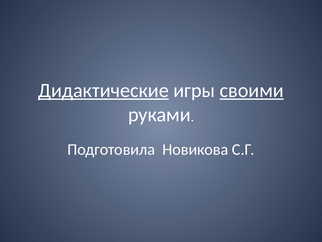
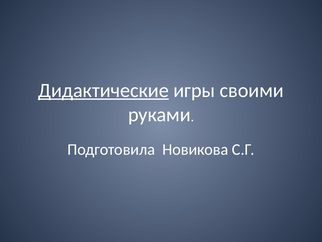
своими underline: present -> none (252, 90)
